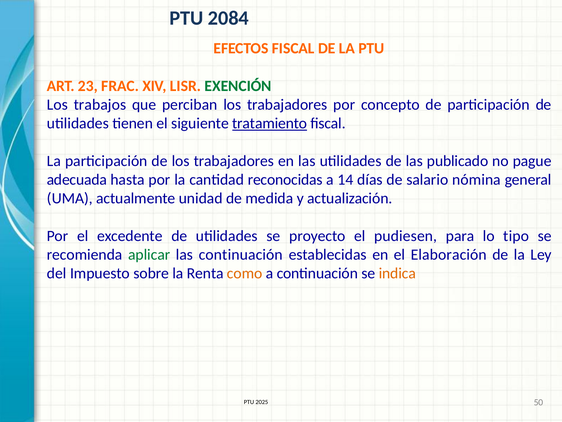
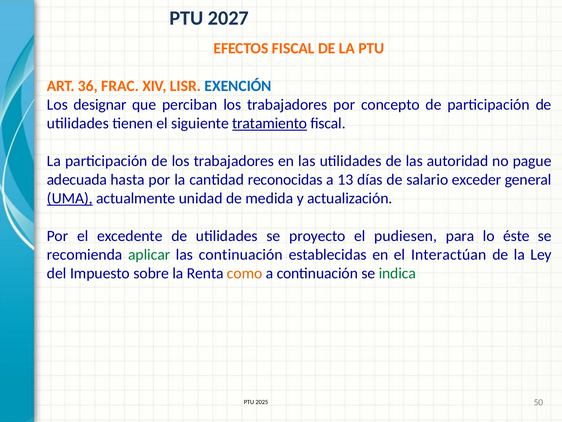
2084: 2084 -> 2027 (228, 18)
23: 23 -> 36 (88, 86)
EXENCIÓN colour: green -> blue (238, 86)
trabajos: trabajos -> designar (100, 104)
publicado: publicado -> autoridad (458, 161)
14: 14 -> 13 (345, 179)
nómina: nómina -> exceder (477, 179)
UMA underline: none -> present (70, 198)
tipo: tipo -> éste (516, 236)
Elaboración: Elaboración -> Interactúan (449, 254)
indica colour: orange -> green (397, 273)
